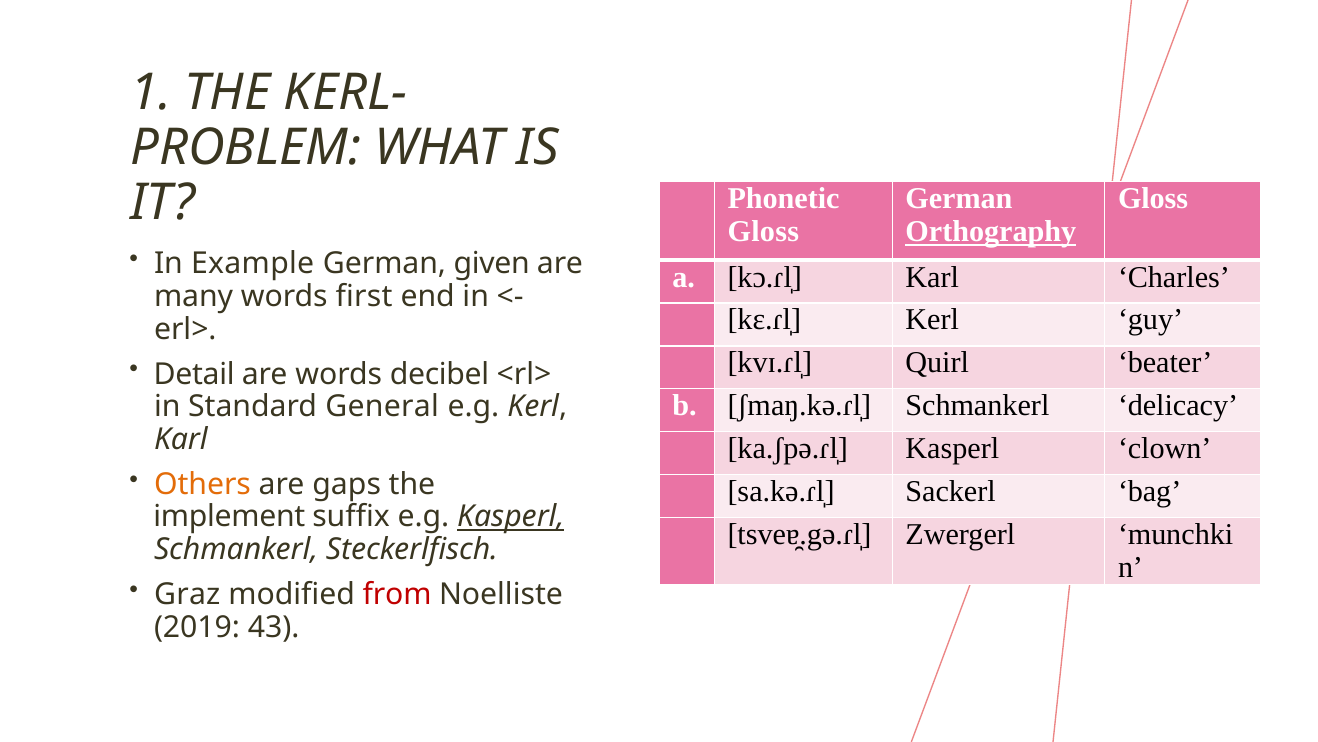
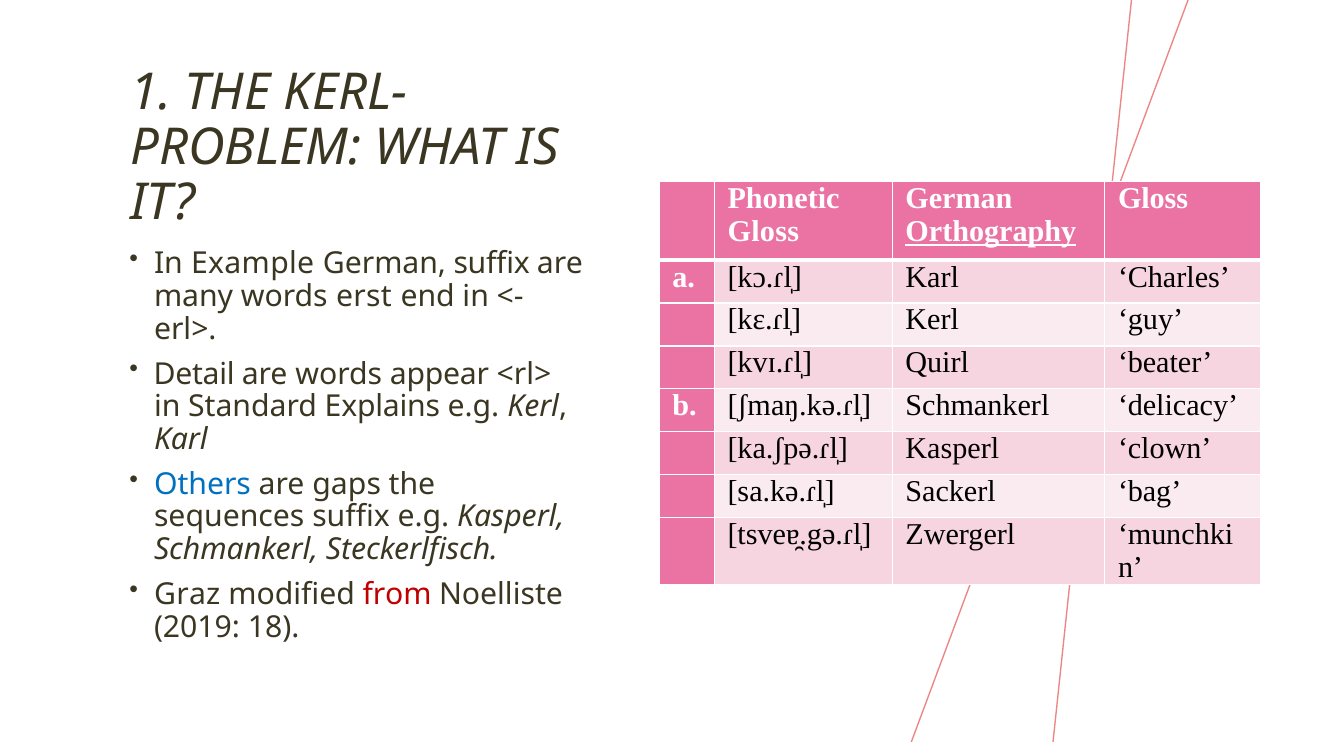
German given: given -> suffix (492, 264)
first: first -> erst (364, 296)
decibel: decibel -> appear (439, 374)
General: General -> Explains (382, 406)
Others colour: orange -> blue (202, 484)
implement: implement -> sequences (229, 517)
Kasperl underline: present -> none (511, 517)
43: 43 -> 18 (274, 627)
